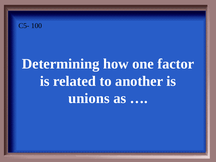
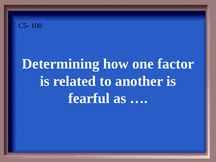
unions: unions -> fearful (89, 98)
